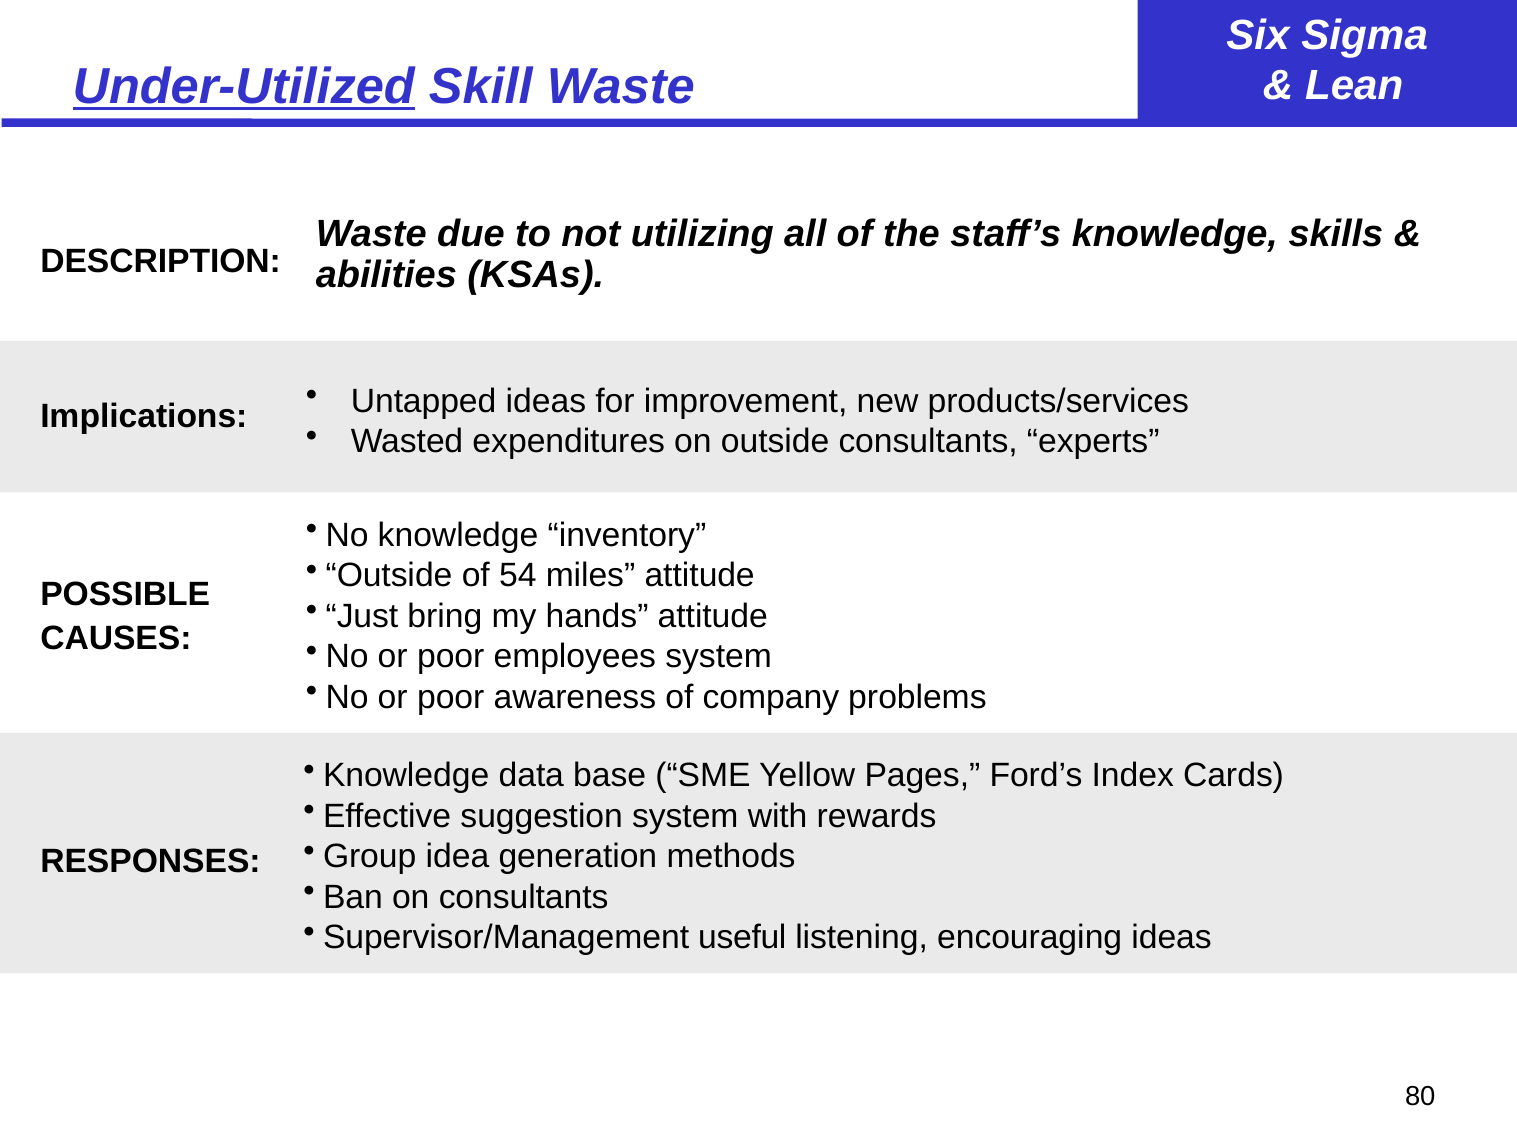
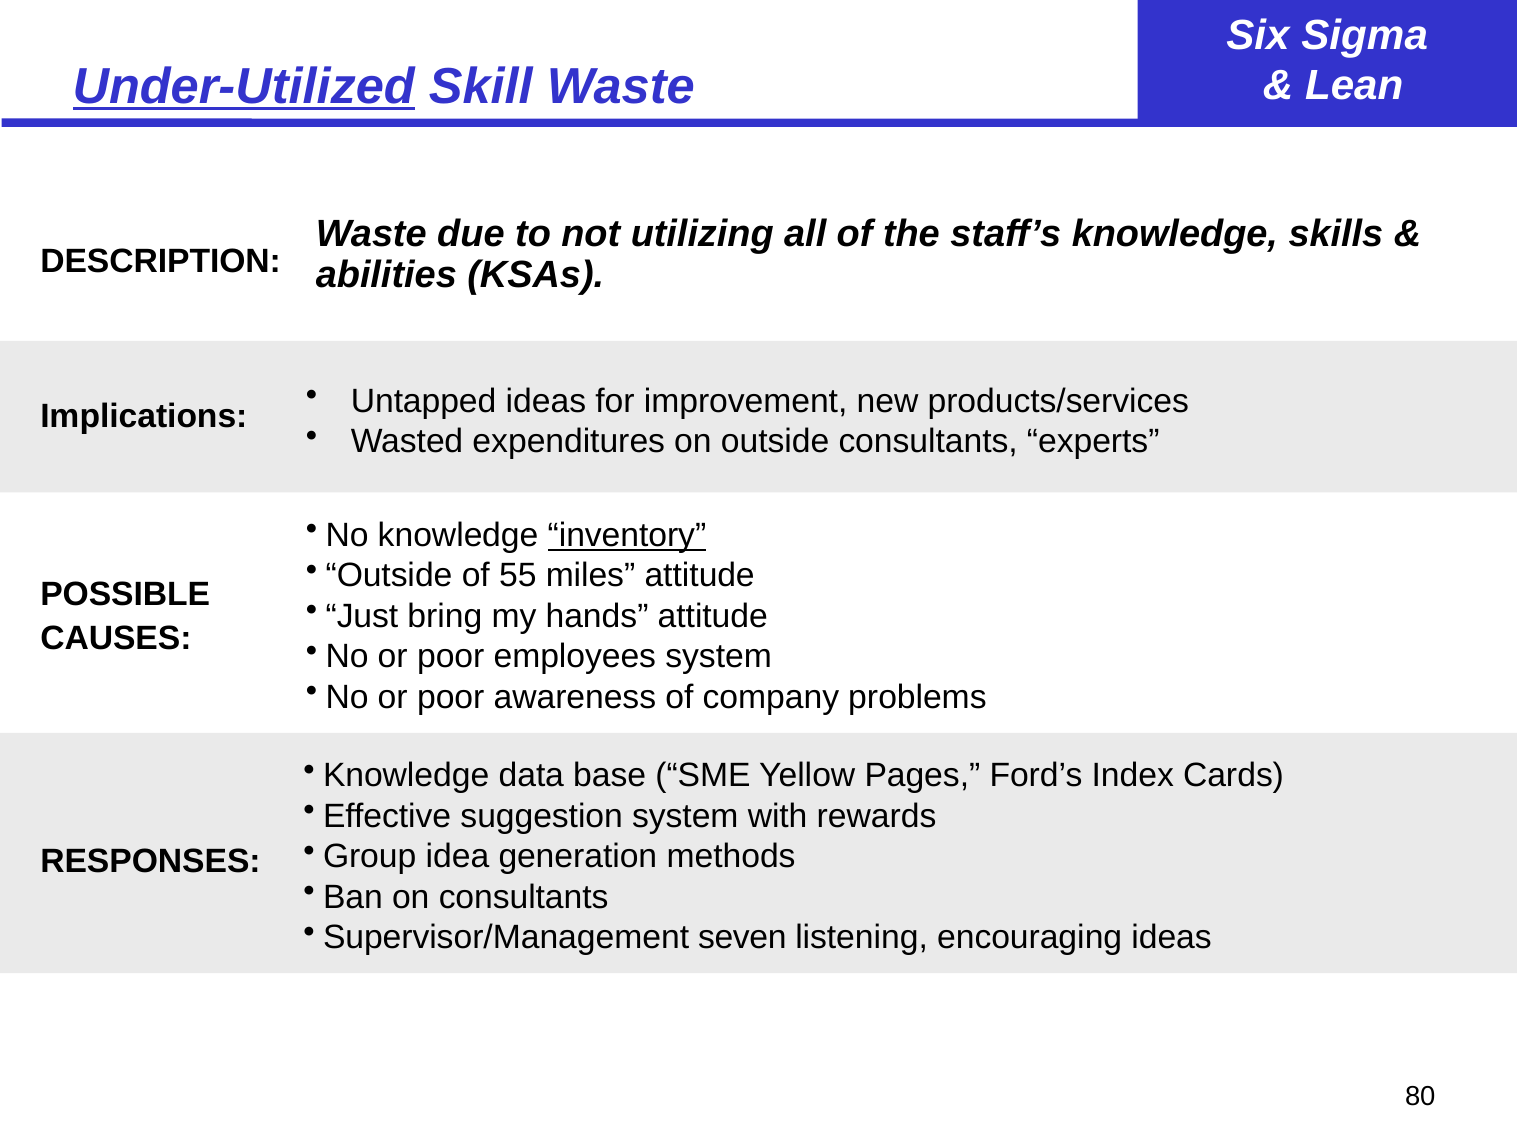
inventory underline: none -> present (627, 535)
54: 54 -> 55 (518, 576)
useful: useful -> seven (742, 937)
